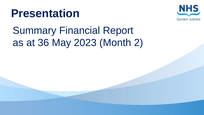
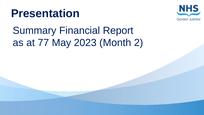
36: 36 -> 77 (43, 43)
